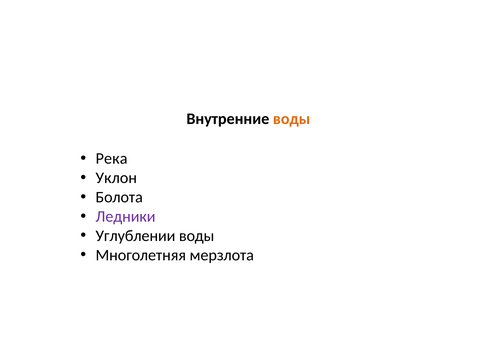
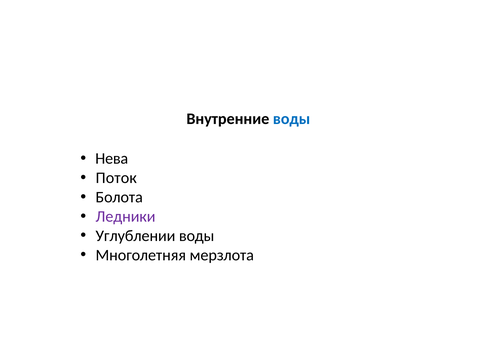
воды colour: orange -> blue (292, 119)
Река: Река -> Нева (112, 158)
Уклон: Уклон -> Поток (116, 178)
